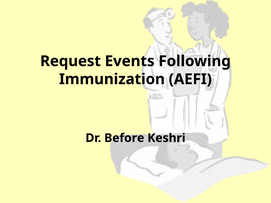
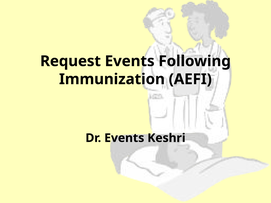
Dr Before: Before -> Events (124, 138)
